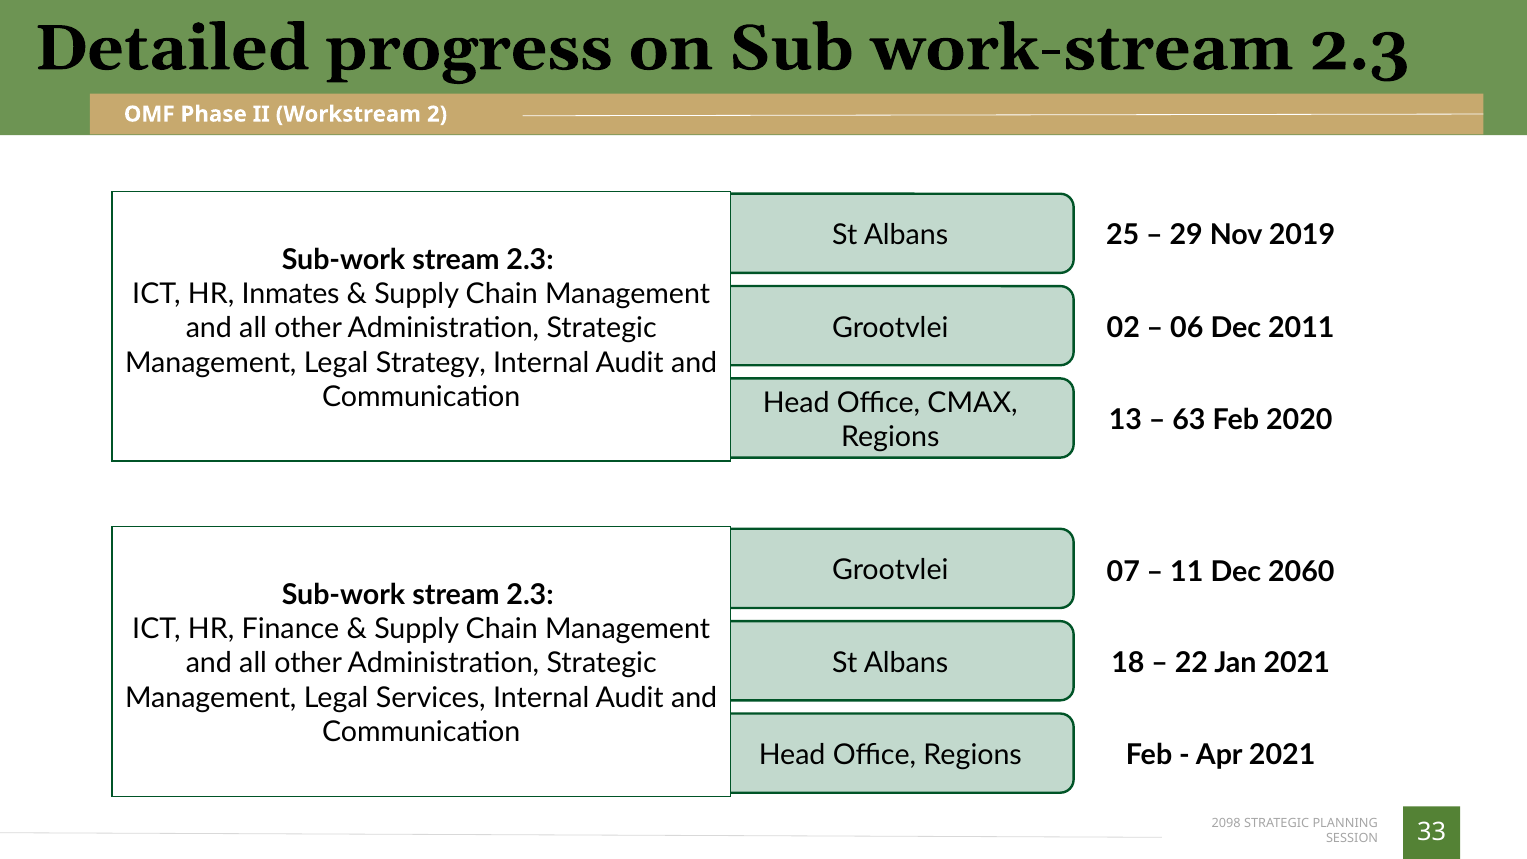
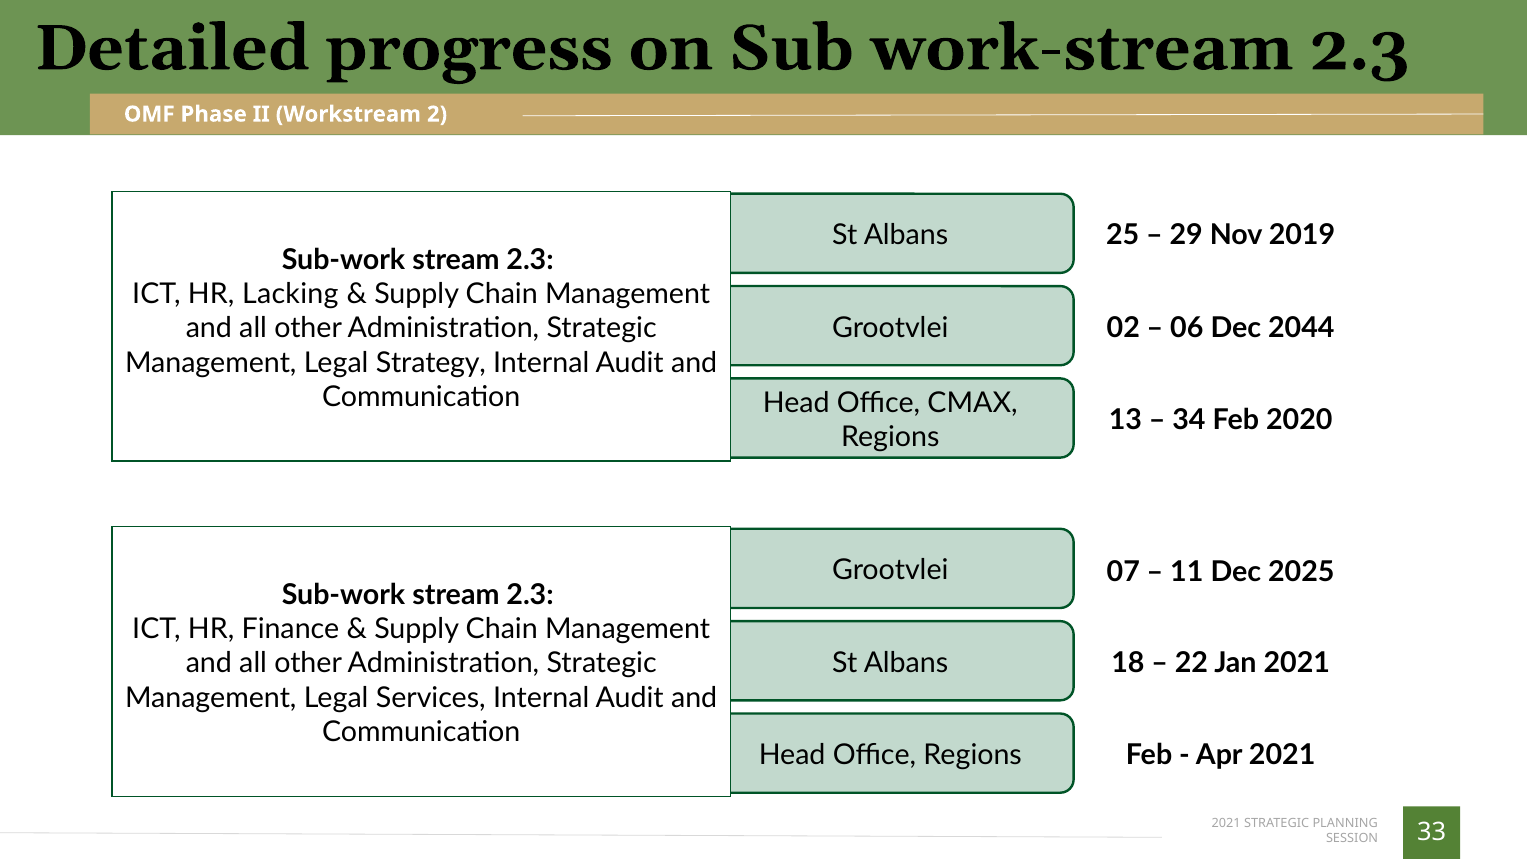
Inmates: Inmates -> Lacking (290, 294)
2011: 2011 -> 2044 (1301, 328)
63: 63 -> 34 (1189, 420)
2060: 2060 -> 2025 (1301, 572)
2098: 2098 -> 2021 (1226, 823)
